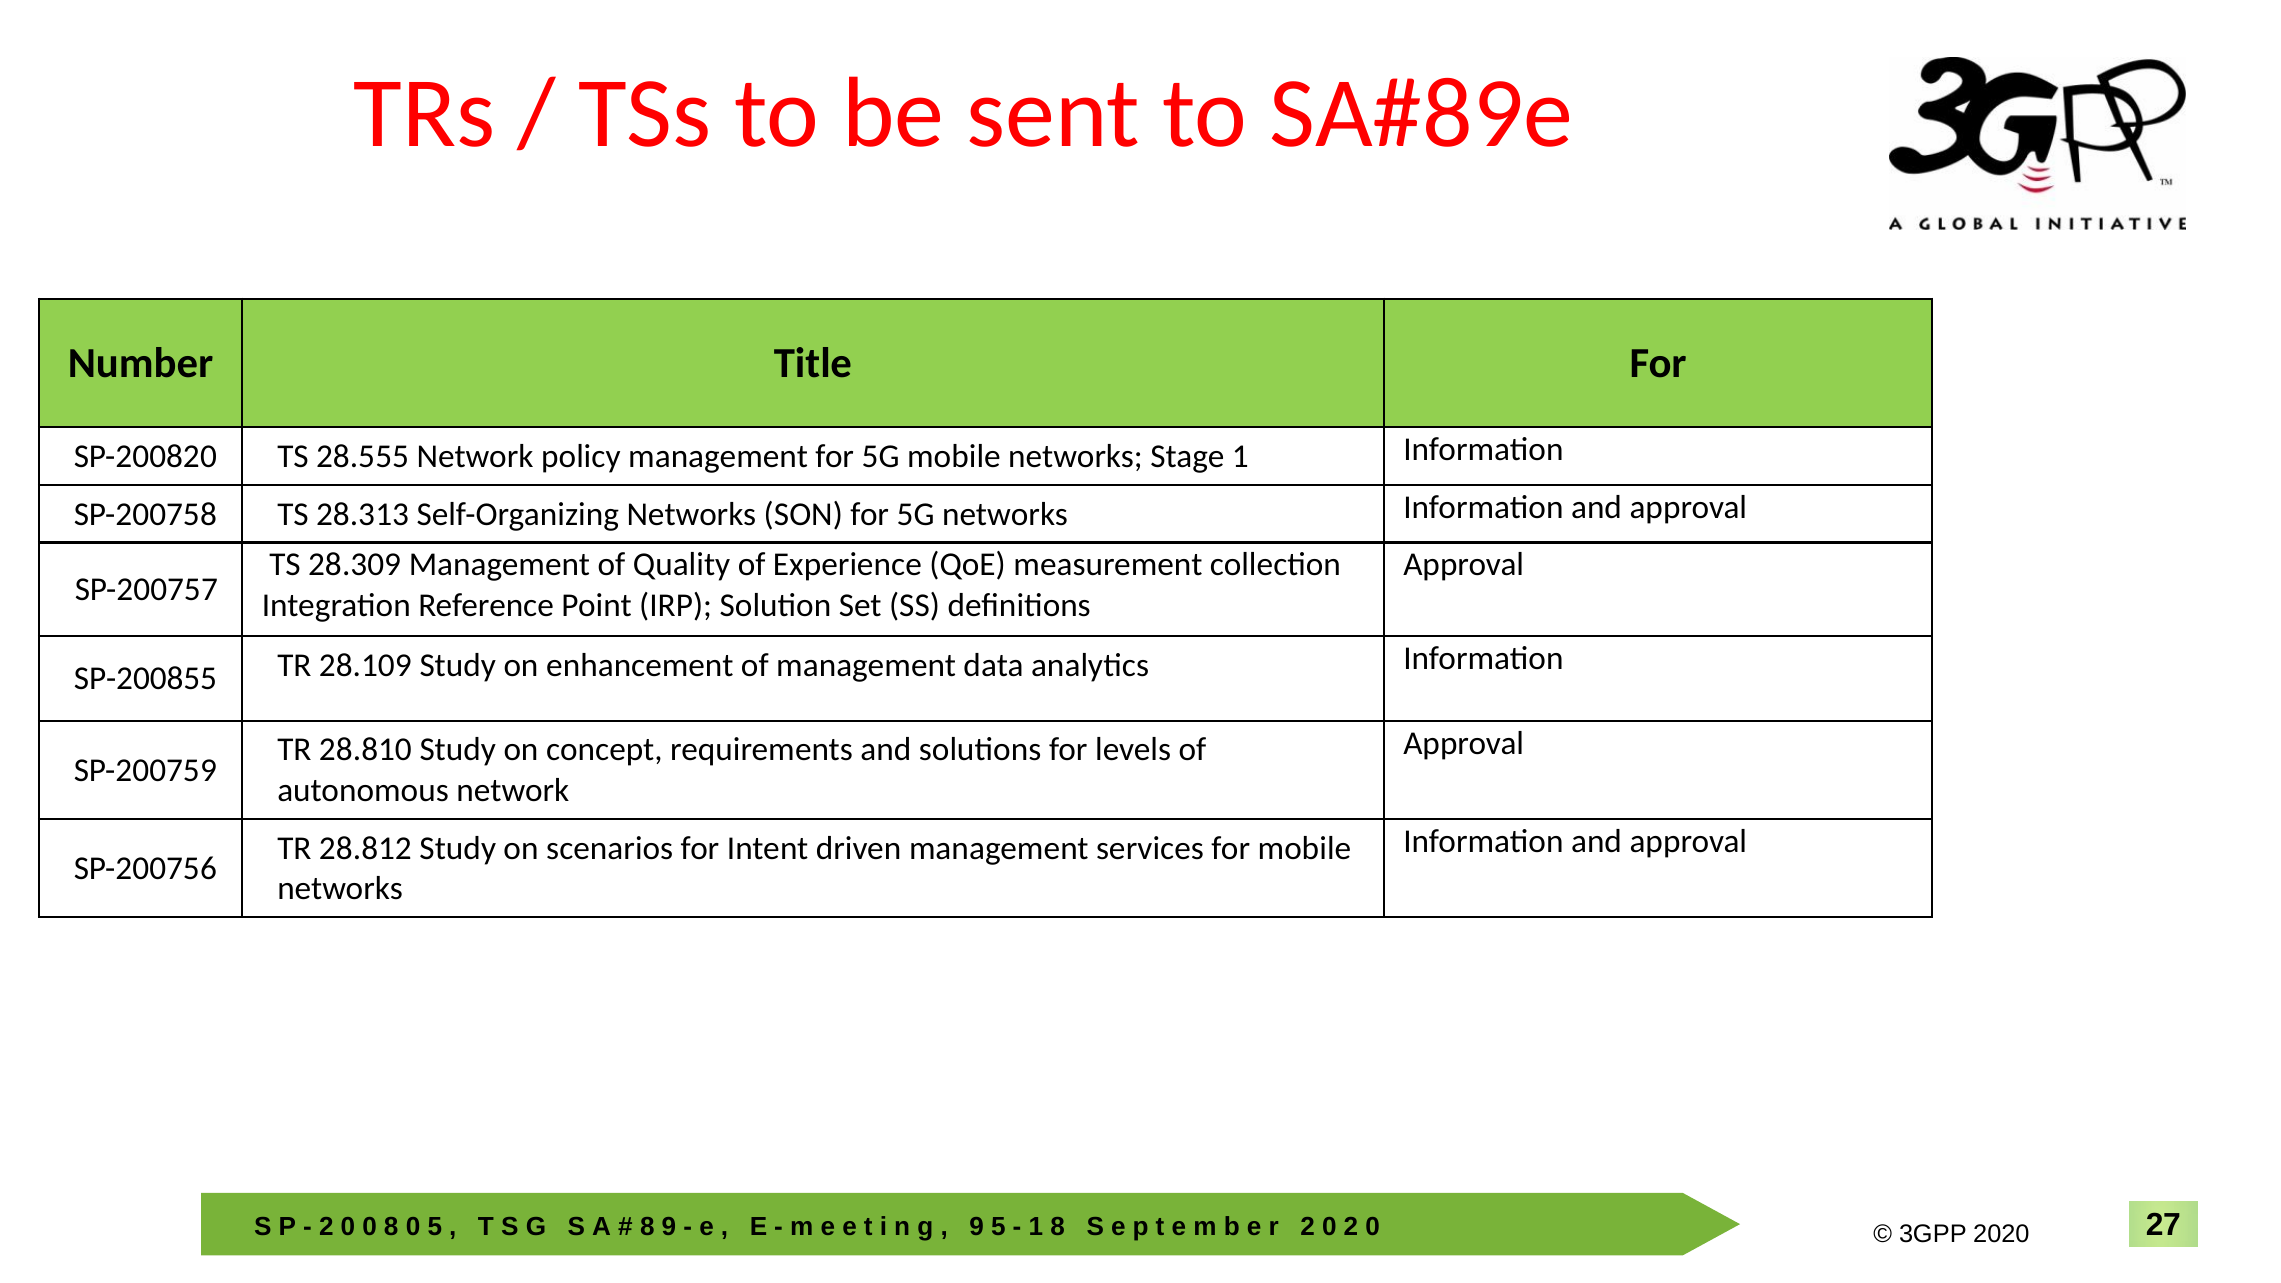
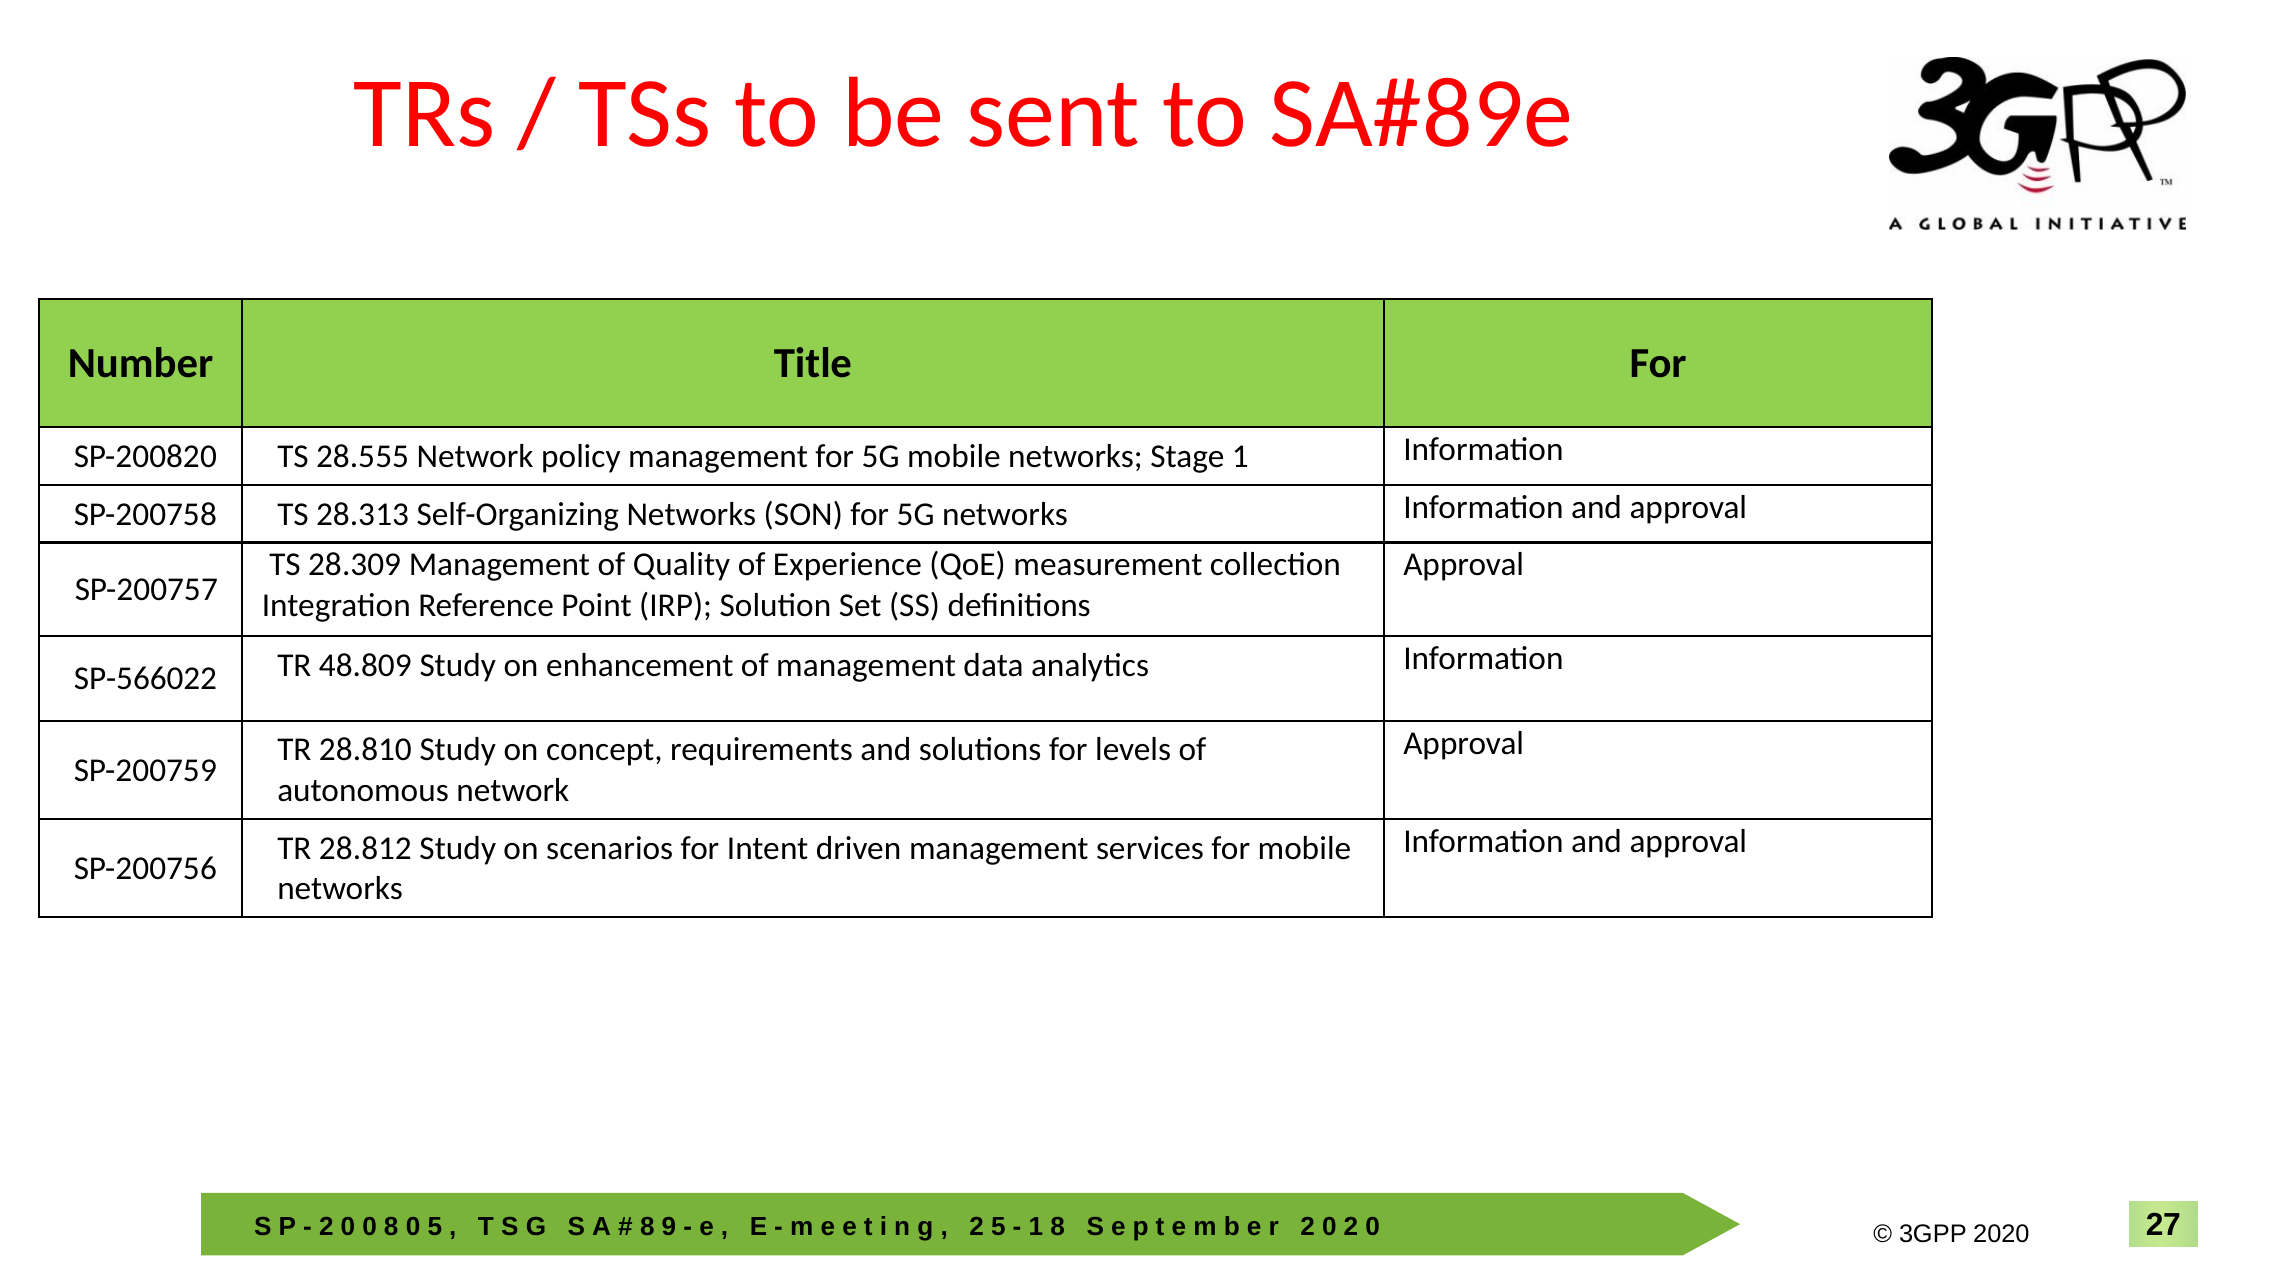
SP-200855: SP-200855 -> SP-566022 (145, 679)
28.109: 28.109 -> 48.809 (365, 666)
9: 9 -> 2 (977, 1227)
